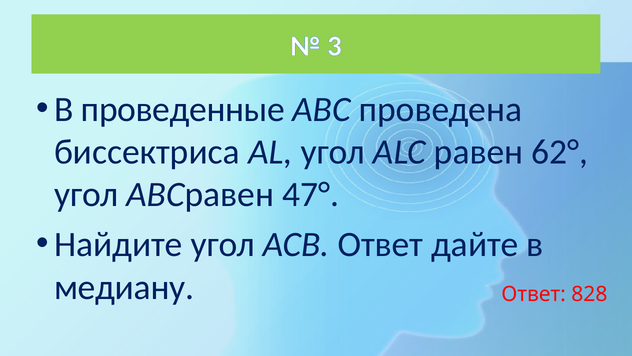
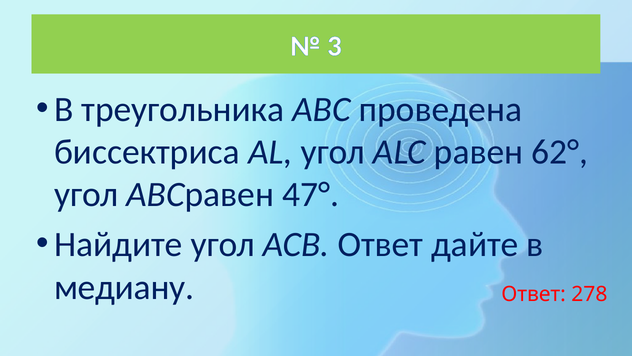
проведенные: проведенные -> треугольника (183, 109)
828: 828 -> 278 (589, 294)
